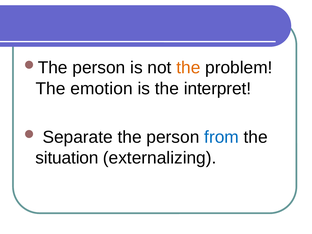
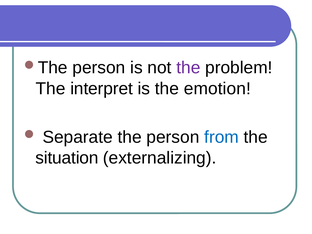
the colour: orange -> purple (188, 68)
emotion: emotion -> interpret (102, 89)
interpret: interpret -> emotion (217, 89)
